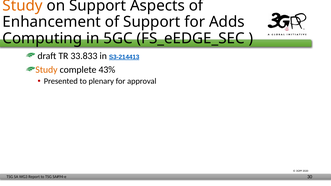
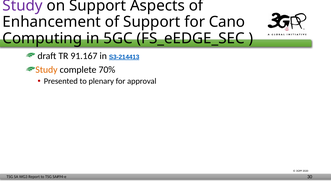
Study colour: orange -> purple (23, 6)
Adds: Adds -> Cano (227, 22)
33.833: 33.833 -> 91.167 (84, 56)
43%: 43% -> 70% (107, 70)
